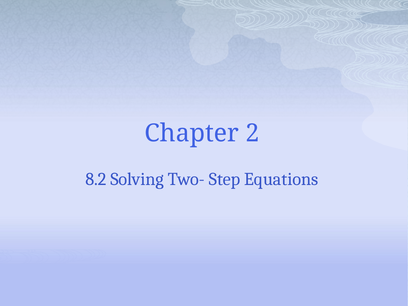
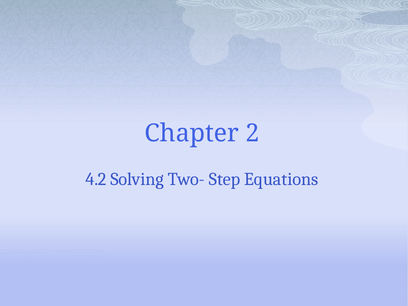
8.2: 8.2 -> 4.2 (96, 179)
